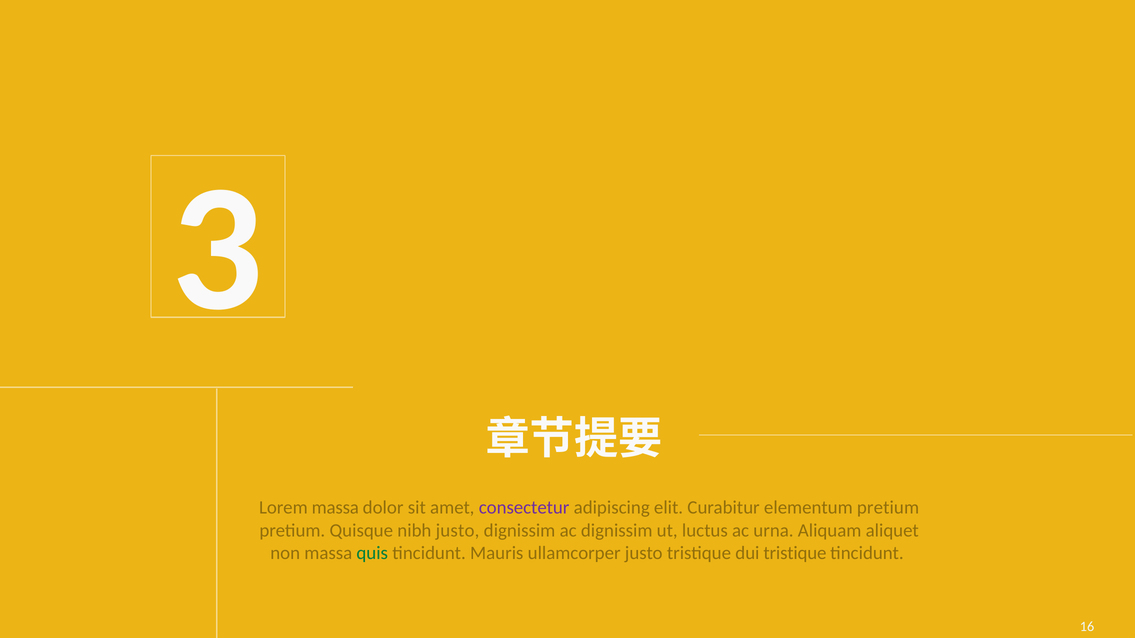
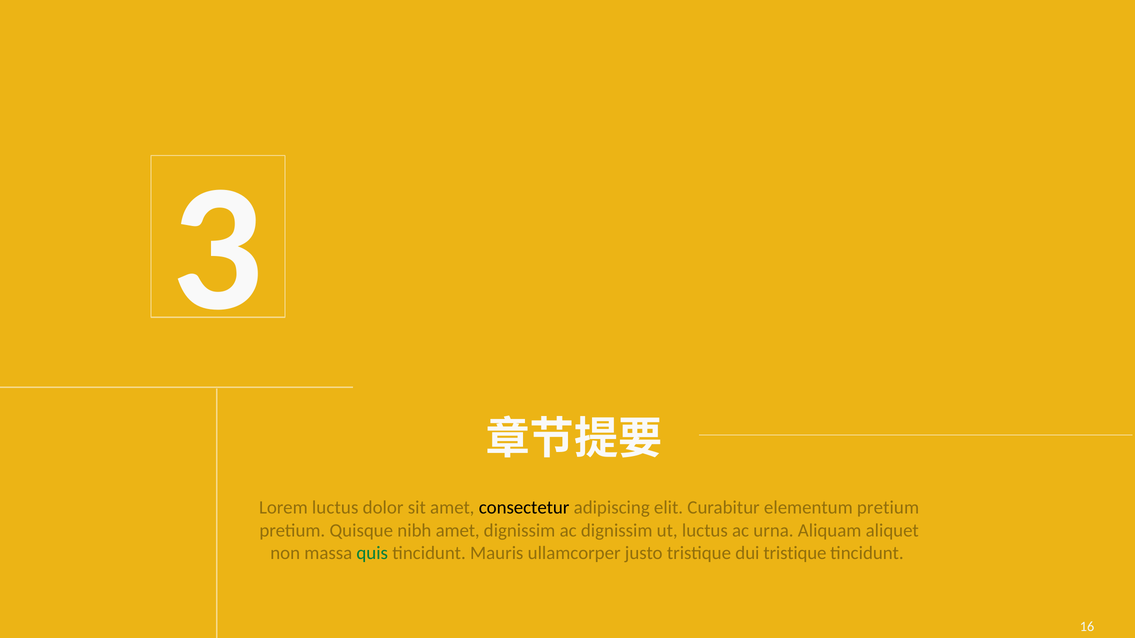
Lorem massa: massa -> luctus (335, 508)
consectetur colour: purple -> black (524, 508)
nibh justo: justo -> amet (458, 531)
